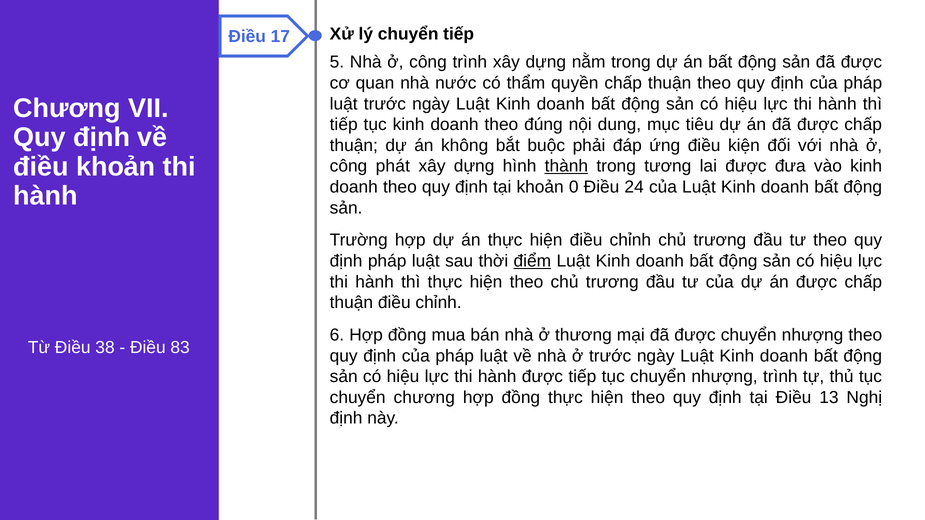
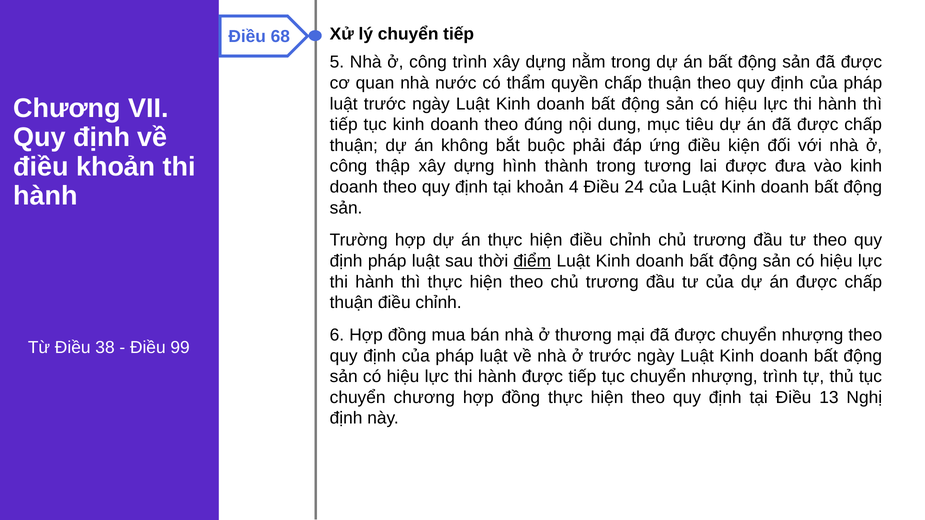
17: 17 -> 68 (280, 37)
phát: phát -> thập (393, 166)
thành underline: present -> none (566, 166)
0: 0 -> 4 (574, 187)
83: 83 -> 99 (180, 348)
